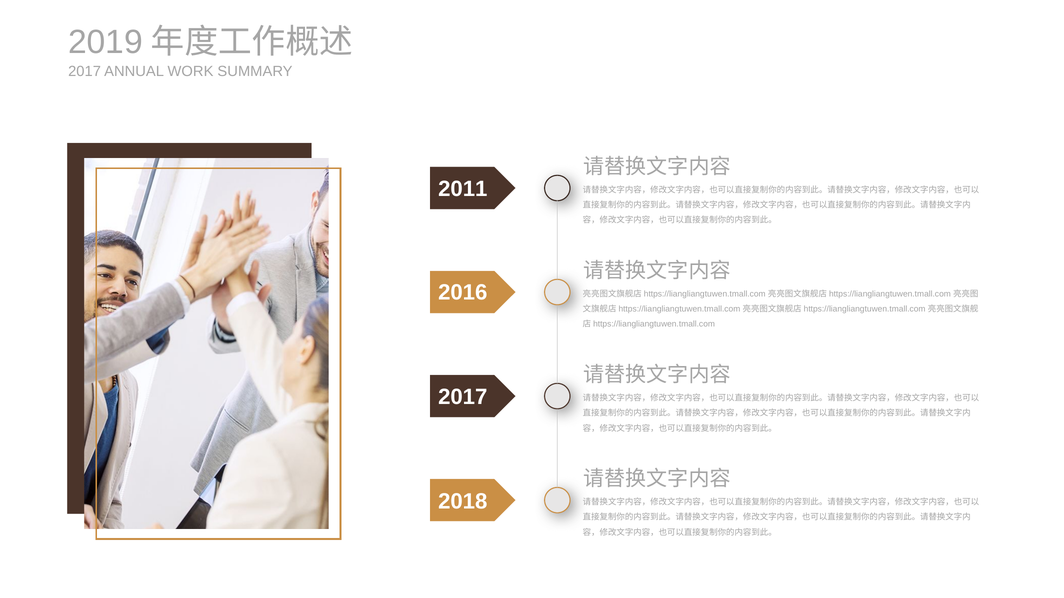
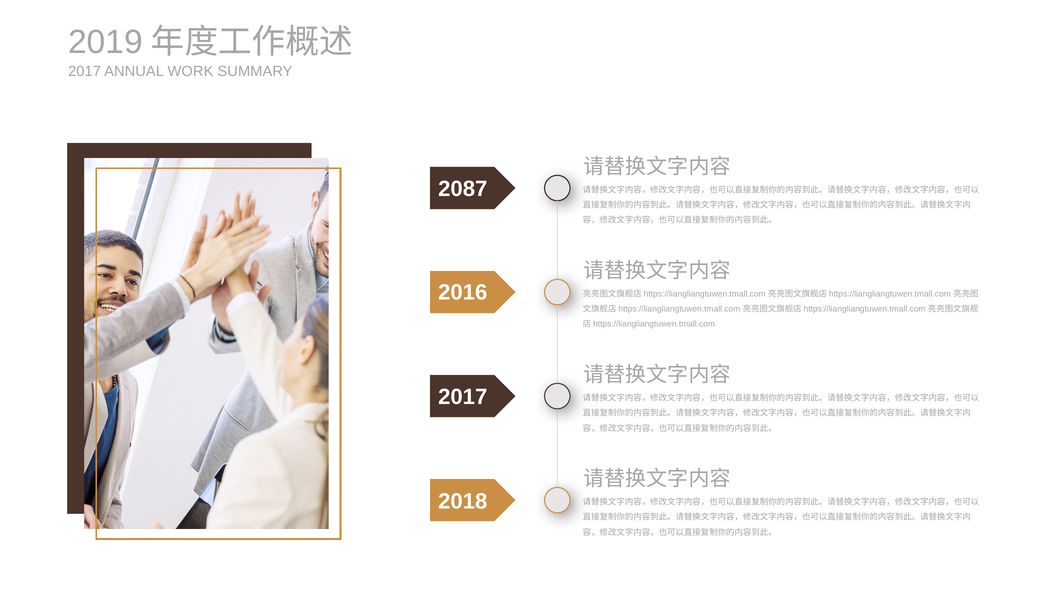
2011: 2011 -> 2087 (463, 189)
